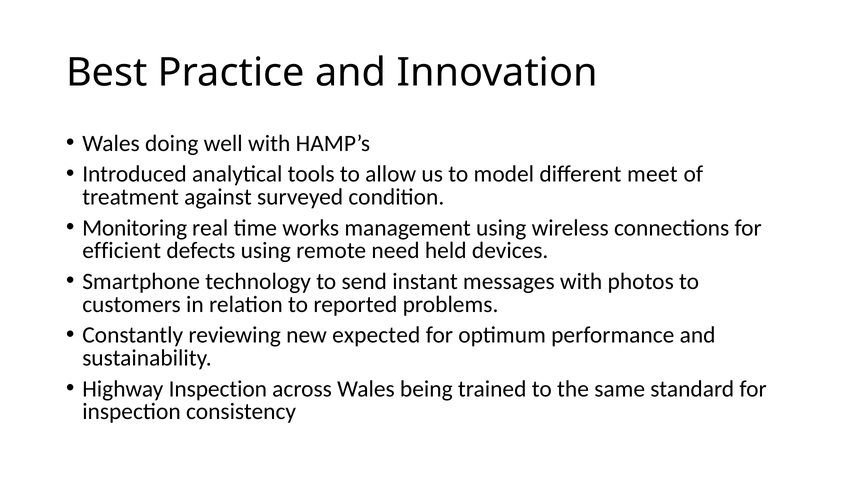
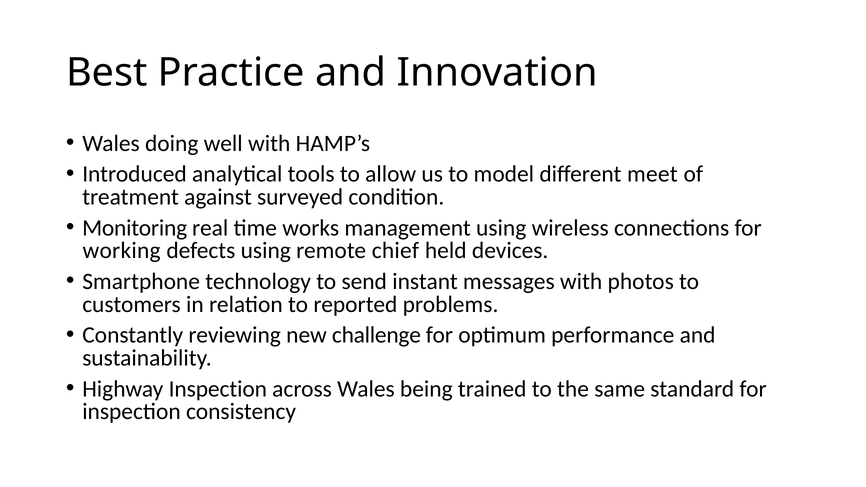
efficient: efficient -> working (122, 251)
need: need -> chief (395, 251)
expected: expected -> challenge (376, 335)
